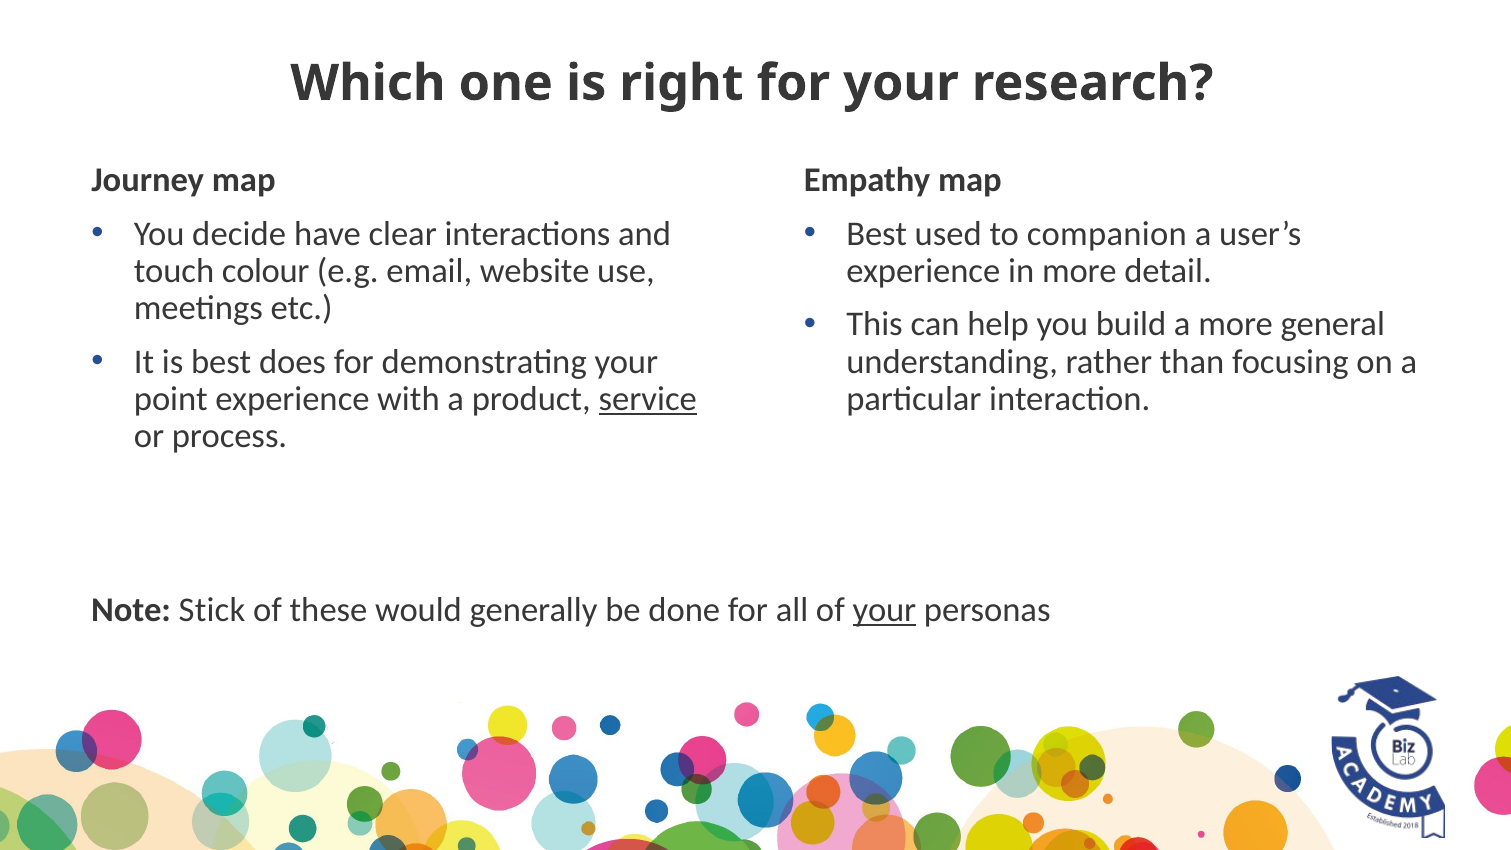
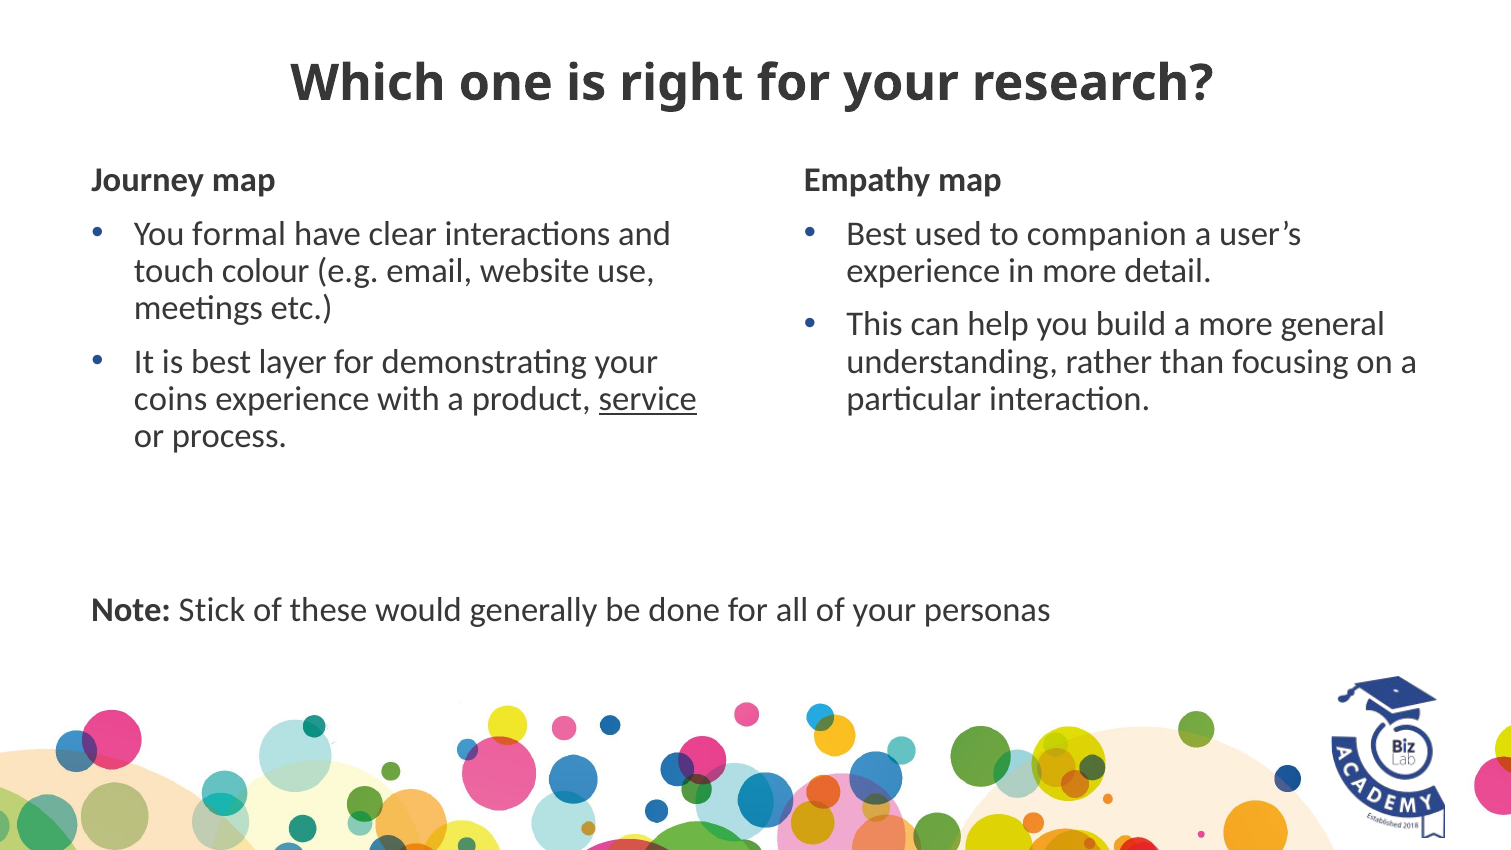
decide: decide -> formal (239, 234)
does: does -> layer (293, 362)
point: point -> coins (171, 399)
your underline: present -> none (884, 610)
